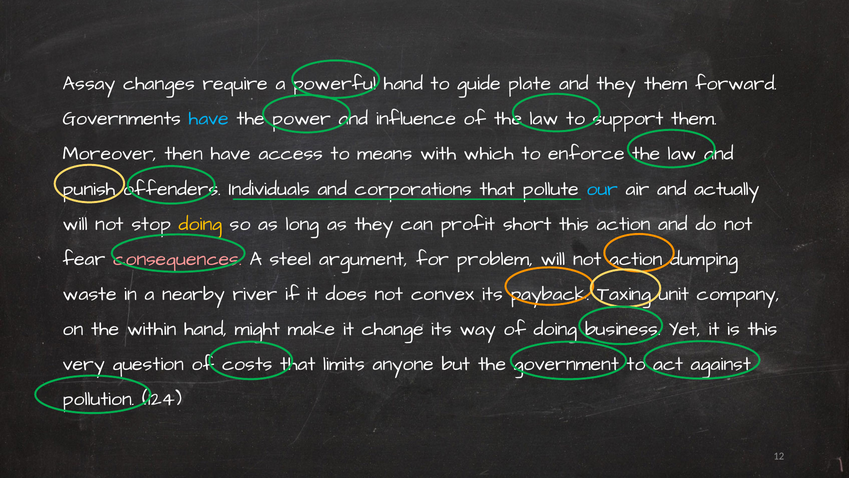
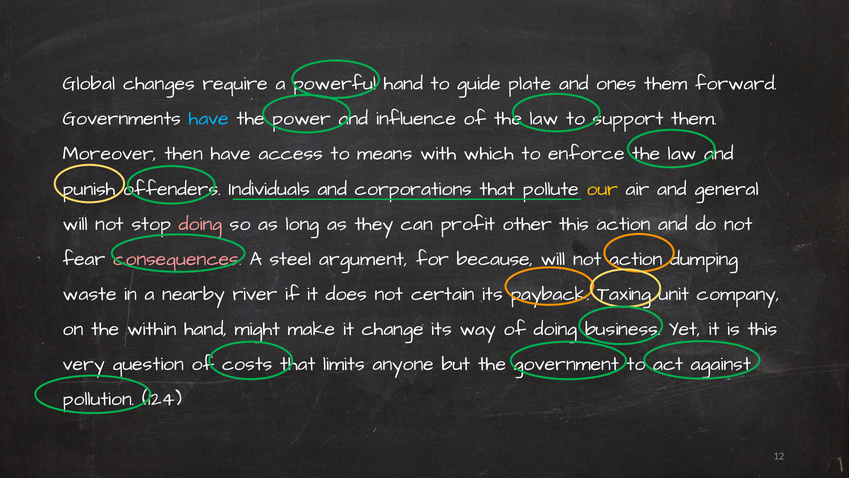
Assay: Assay -> Global (89, 83)
and they: they -> ones (617, 83)
our colour: light blue -> yellow (602, 188)
actually: actually -> general (727, 188)
doing colour: yellow -> pink (200, 223)
short: short -> other (527, 223)
problem: problem -> because (495, 258)
convex: convex -> certain (443, 293)
